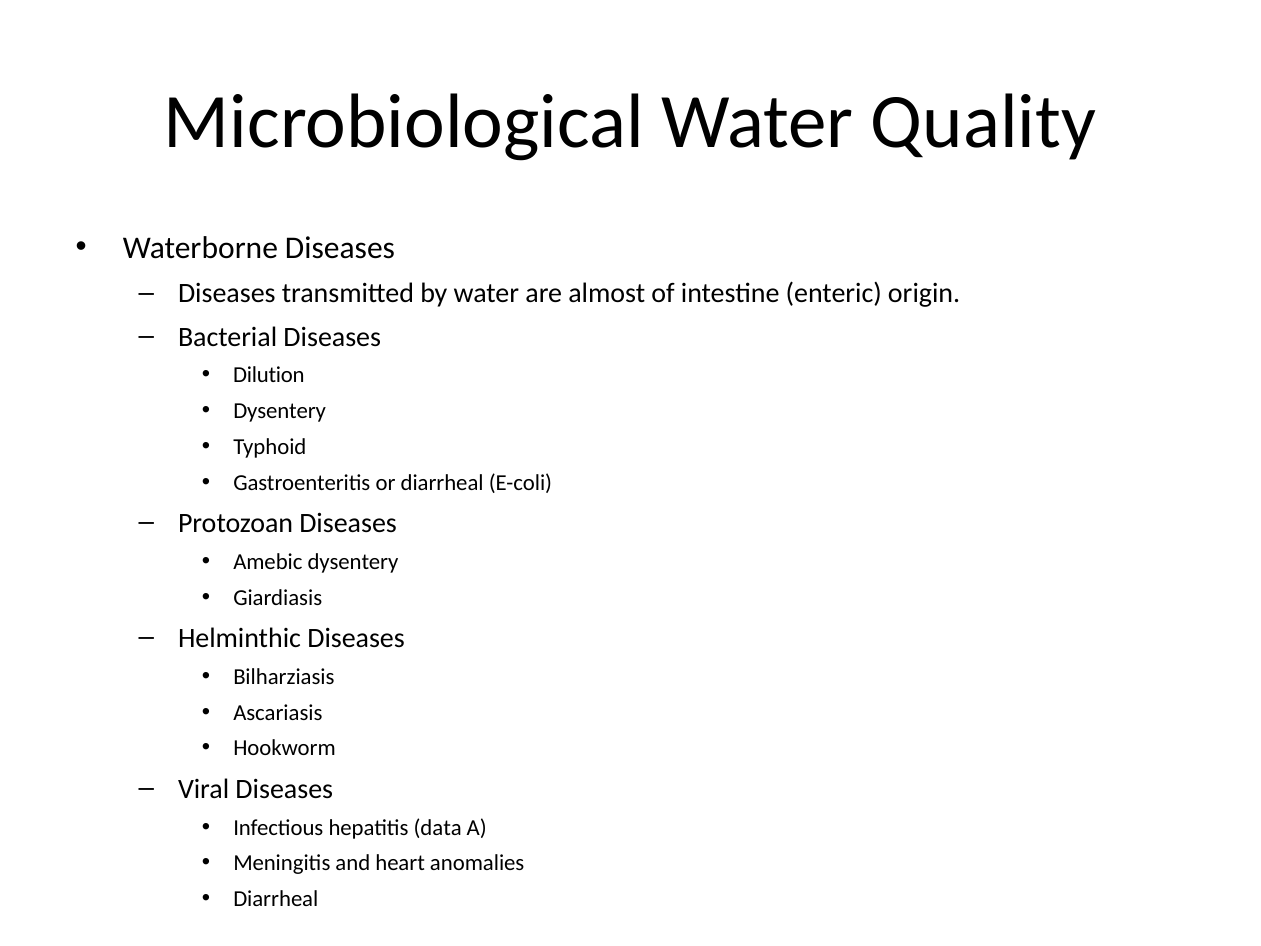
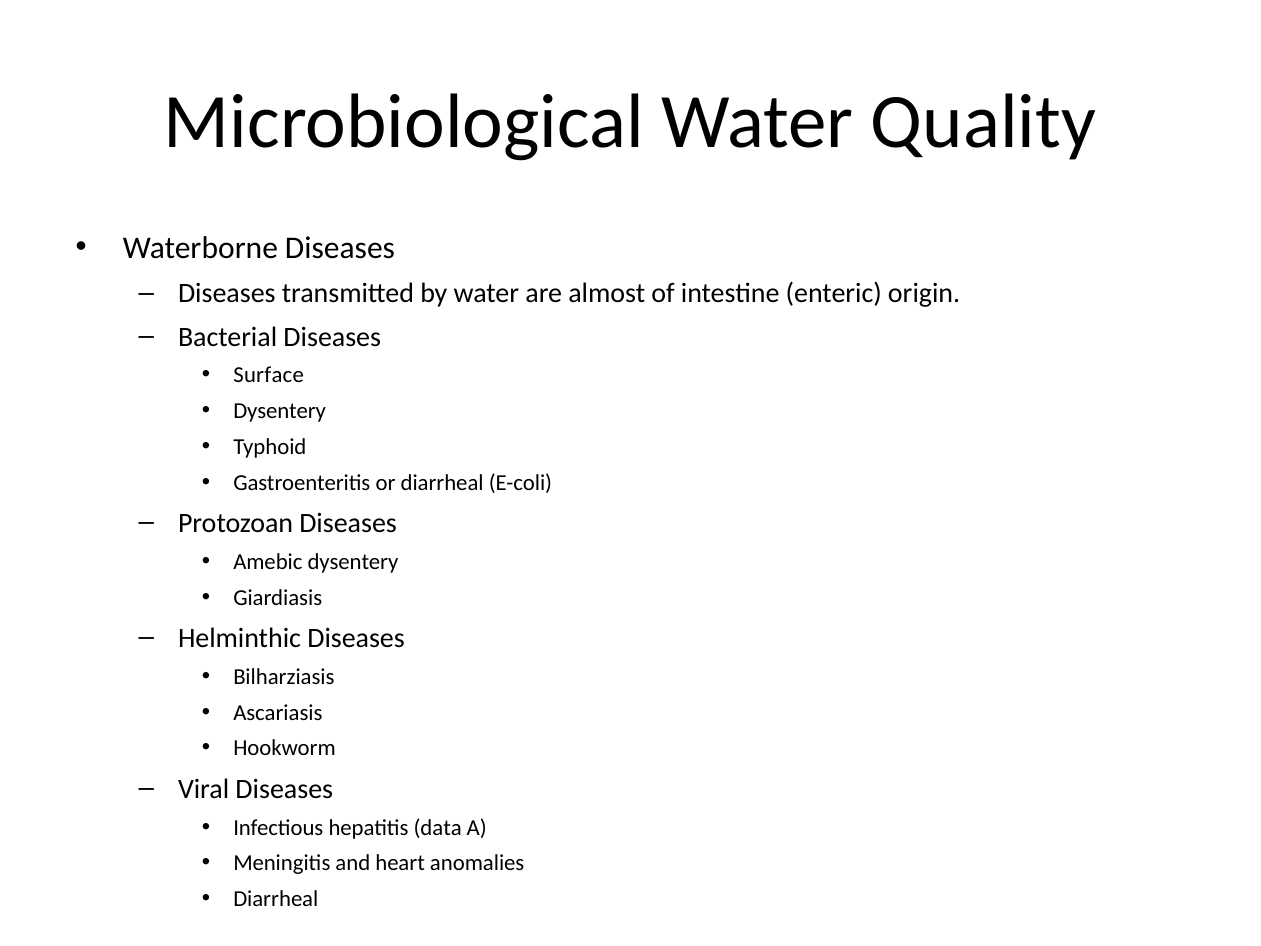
Dilution: Dilution -> Surface (269, 375)
